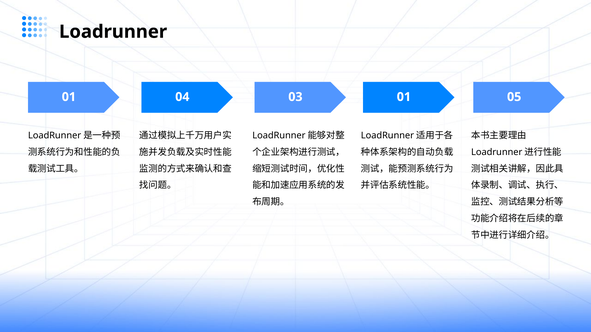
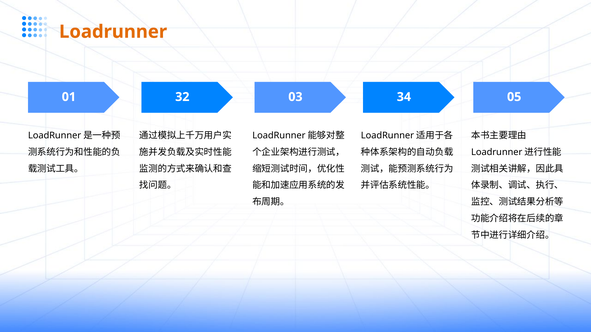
Loadrunner colour: black -> orange (113, 32)
04: 04 -> 32 (182, 97)
03 01: 01 -> 34 (404, 97)
